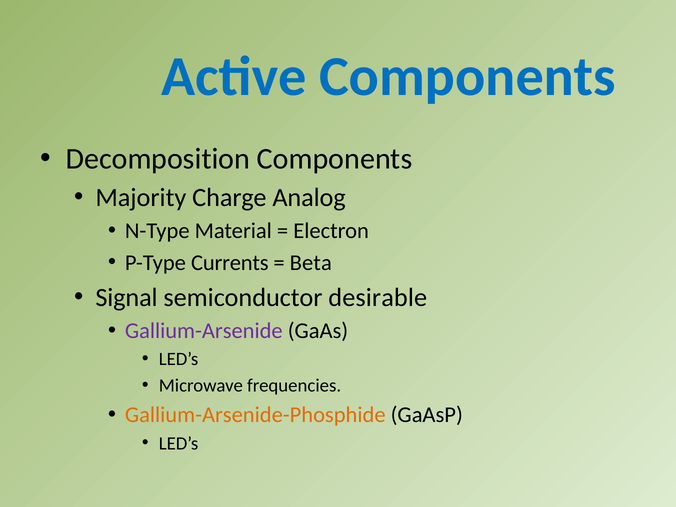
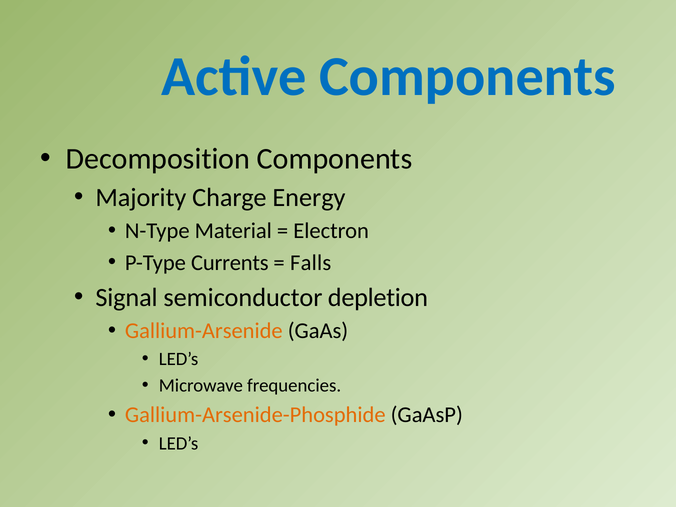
Analog: Analog -> Energy (309, 197)
Beta: Beta -> Falls (311, 263)
desirable: desirable -> depletion (378, 297)
Gallium-Arsenide colour: purple -> orange (204, 331)
